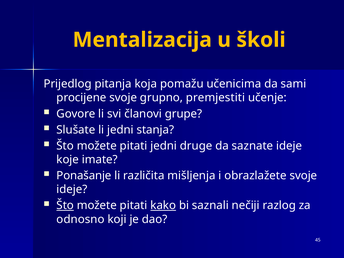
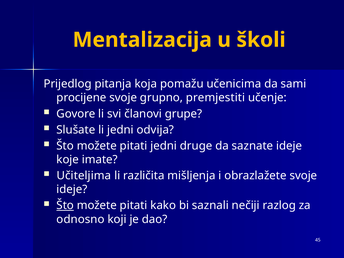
stanja: stanja -> odvija (155, 130)
Ponašanje: Ponašanje -> Učiteljima (84, 176)
kako underline: present -> none (163, 205)
